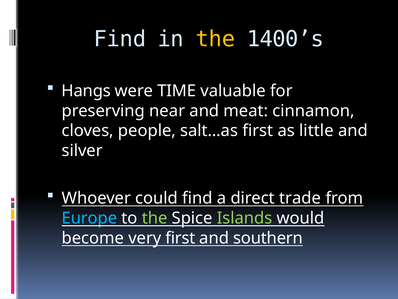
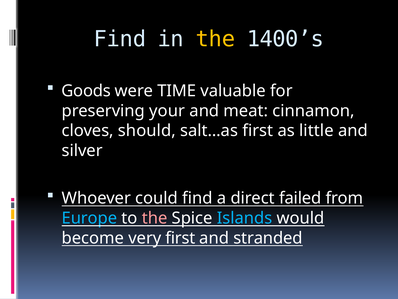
Hangs: Hangs -> Goods (86, 91)
near: near -> your (167, 111)
people: people -> should (147, 130)
trade: trade -> failed (300, 198)
the colour: light green -> pink (155, 218)
Islands colour: light green -> light blue (245, 218)
southern: southern -> stranded (268, 238)
